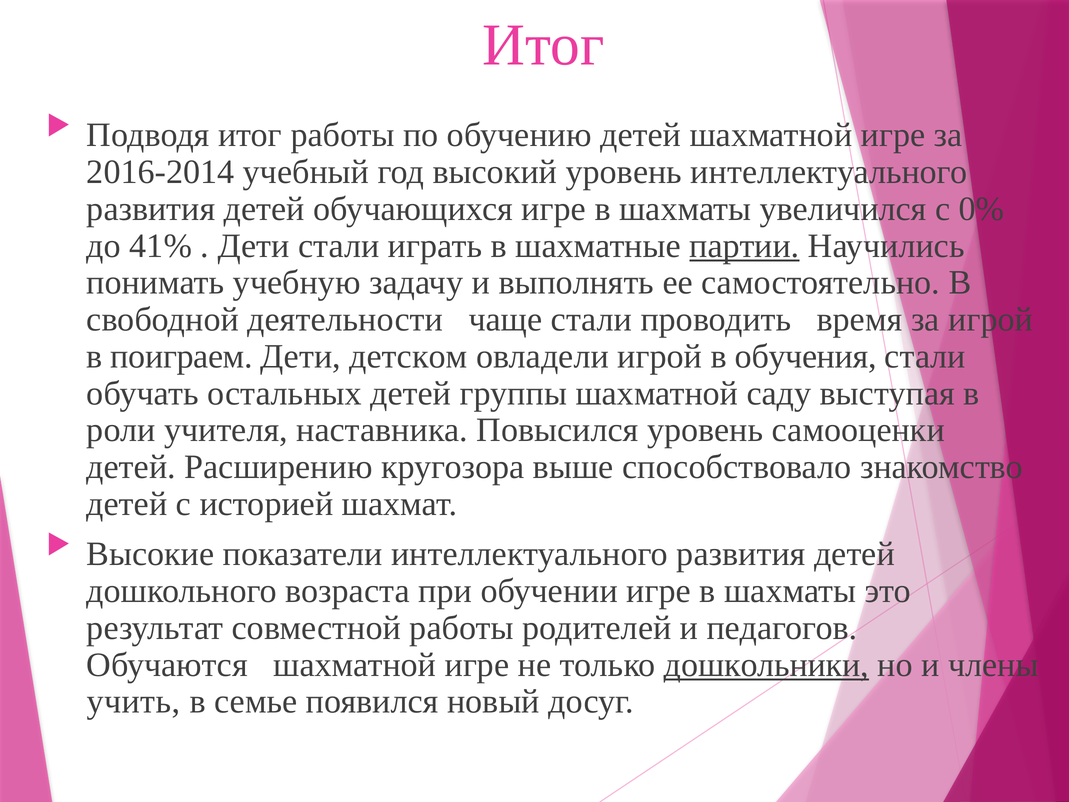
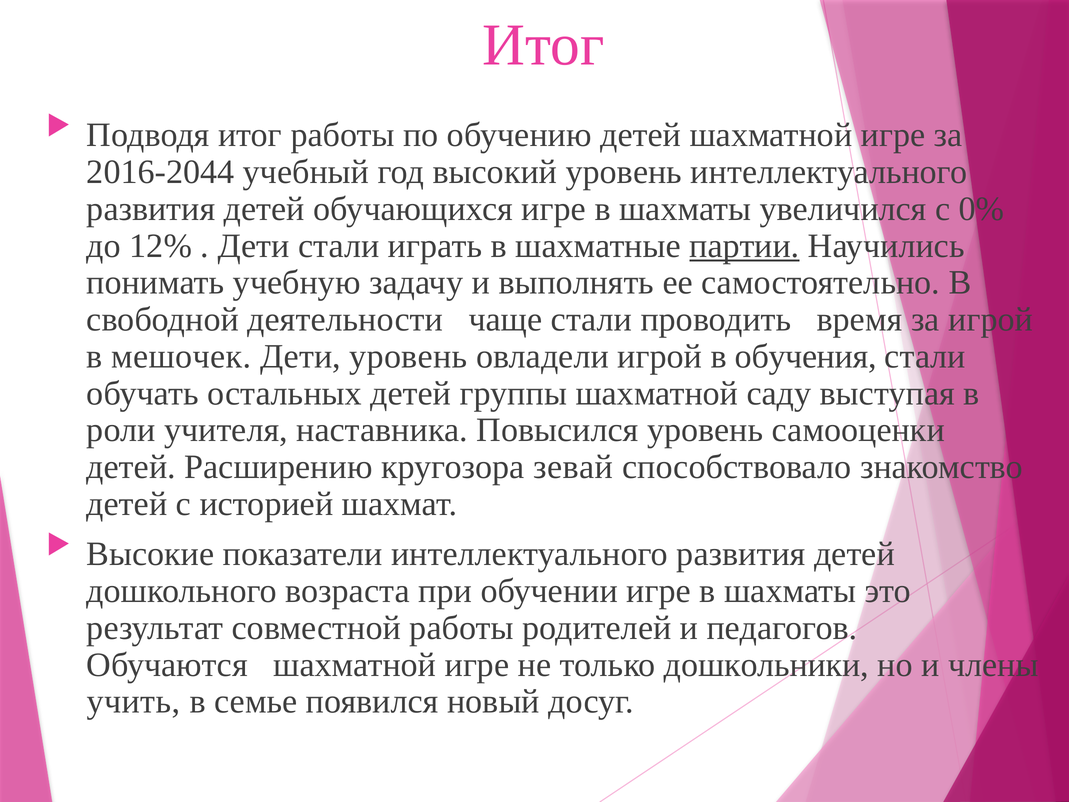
2016-2014: 2016-2014 -> 2016-2044 (160, 172)
41%: 41% -> 12% (161, 246)
поиграем: поиграем -> мешочек (181, 356)
Дети детском: детском -> уровень (408, 356)
выше: выше -> зевай (573, 467)
дошкольники underline: present -> none (766, 665)
